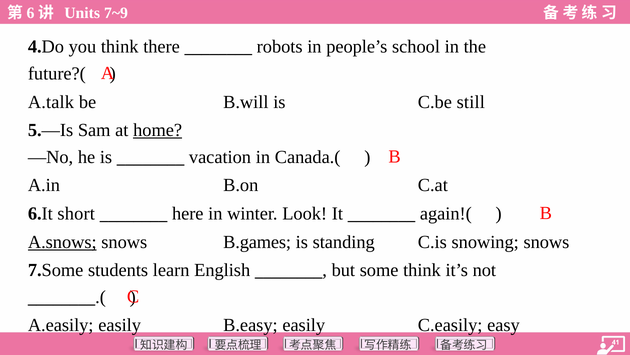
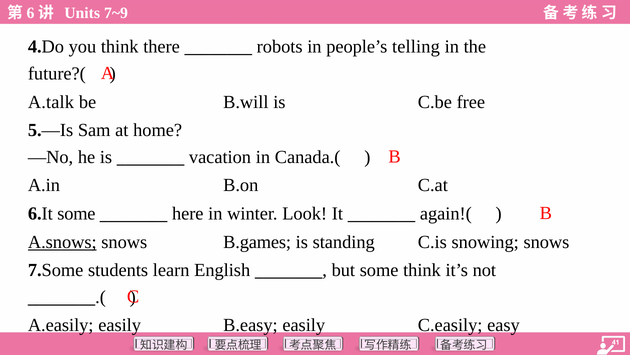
school: school -> telling (416, 46)
still: still -> free (471, 102)
home underline: present -> none (158, 130)
6.It short: short -> some (76, 213)
